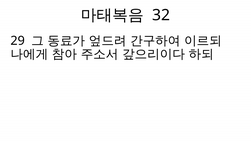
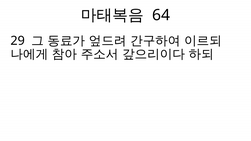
32: 32 -> 64 (161, 15)
